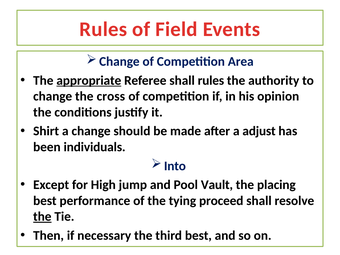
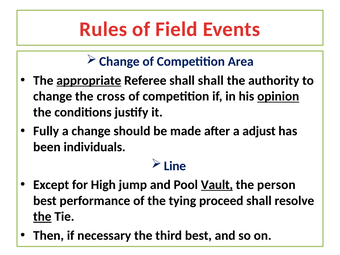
shall rules: rules -> shall (211, 80)
opinion underline: none -> present (278, 96)
Shirt: Shirt -> Fully (46, 131)
Into: Into -> Line (175, 166)
Vault underline: none -> present (217, 185)
placing: placing -> person (276, 185)
